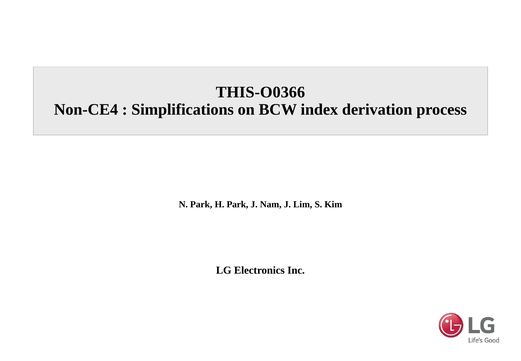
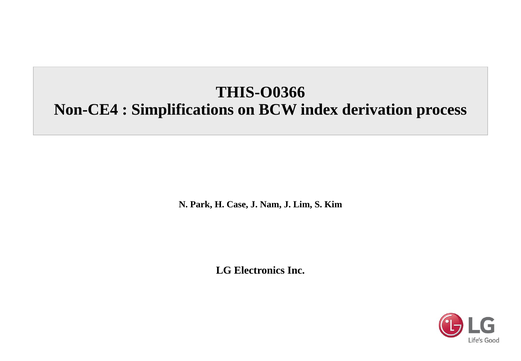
H Park: Park -> Case (237, 204)
